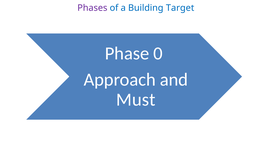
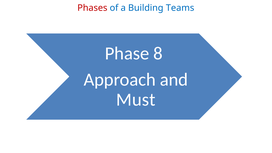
Phases colour: purple -> red (92, 8)
Target: Target -> Teams (180, 8)
0: 0 -> 8 (158, 53)
